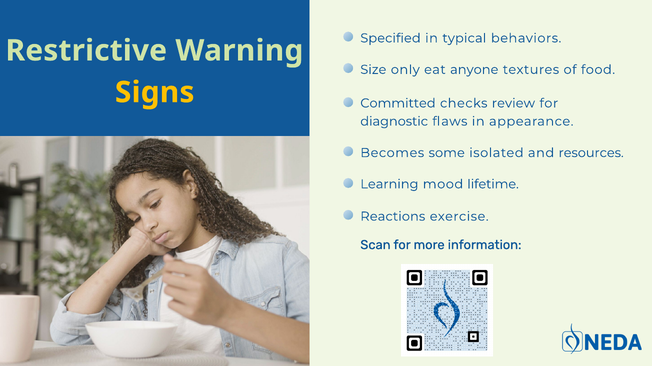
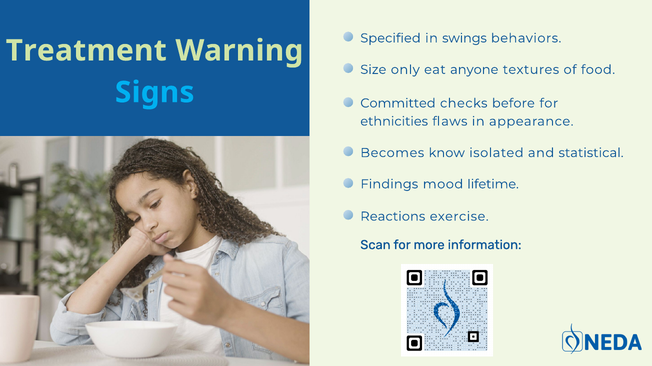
typical: typical -> swings (464, 38)
Restrictive: Restrictive -> Treatment (86, 51)
Signs colour: yellow -> light blue (155, 93)
review: review -> before (513, 103)
diagnostic: diagnostic -> ethnicities (394, 122)
some: some -> know (447, 153)
resources: resources -> statistical (591, 153)
Learning: Learning -> Findings (389, 184)
